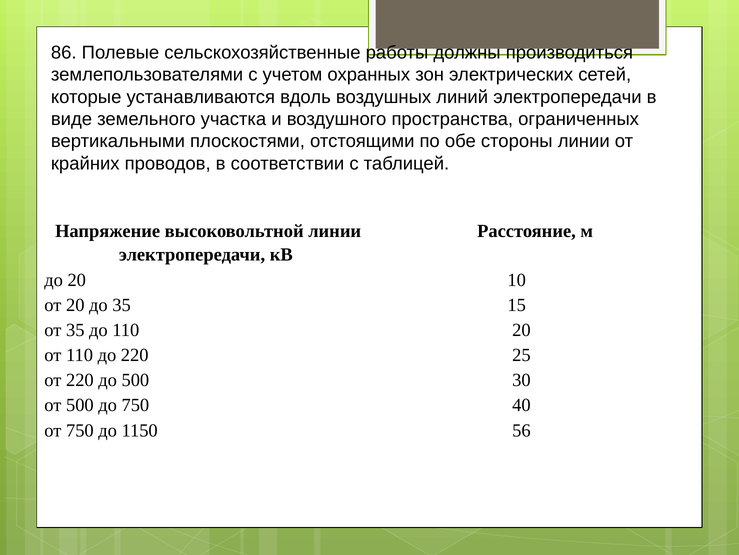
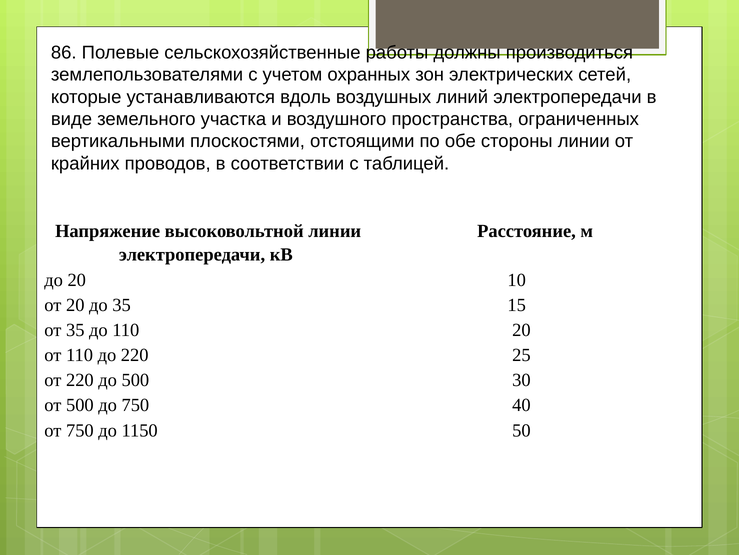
56: 56 -> 50 (521, 430)
